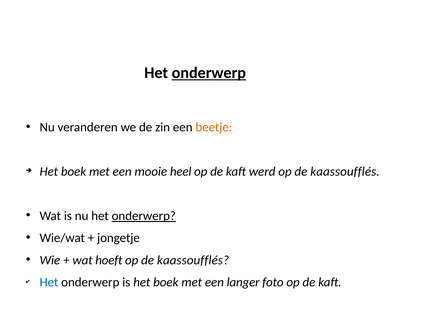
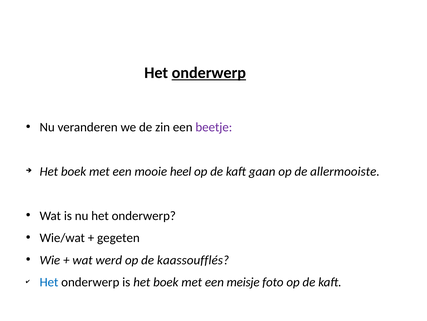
beetje colour: orange -> purple (214, 127)
werd: werd -> gaan (262, 171)
kaassoufflés: kaassoufflés -> allermooiste (345, 171)
onderwerp underline: present -> none (144, 215)
jongetje: jongetje -> gegeten (118, 237)
hoeft: hoeft -> werd (109, 260)
langer: langer -> meisje (243, 282)
